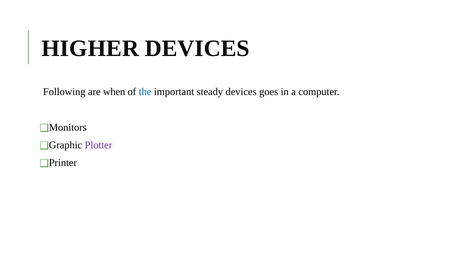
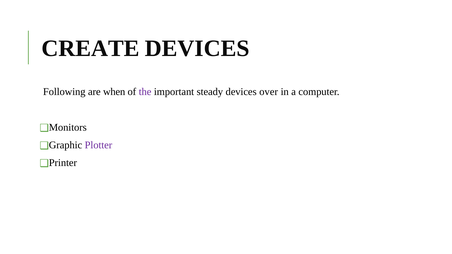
HIGHER: HIGHER -> CREATE (90, 49)
the colour: blue -> purple (145, 92)
goes: goes -> over (269, 92)
